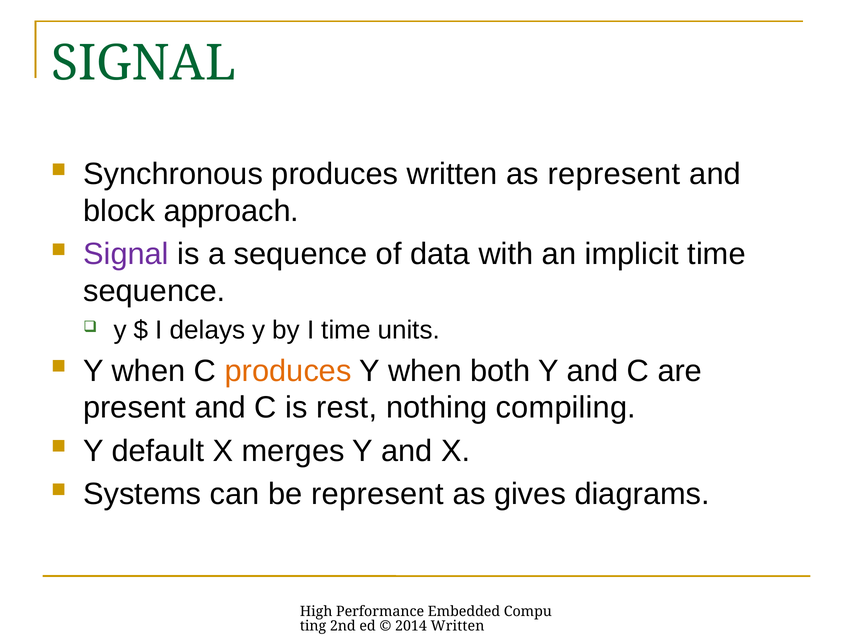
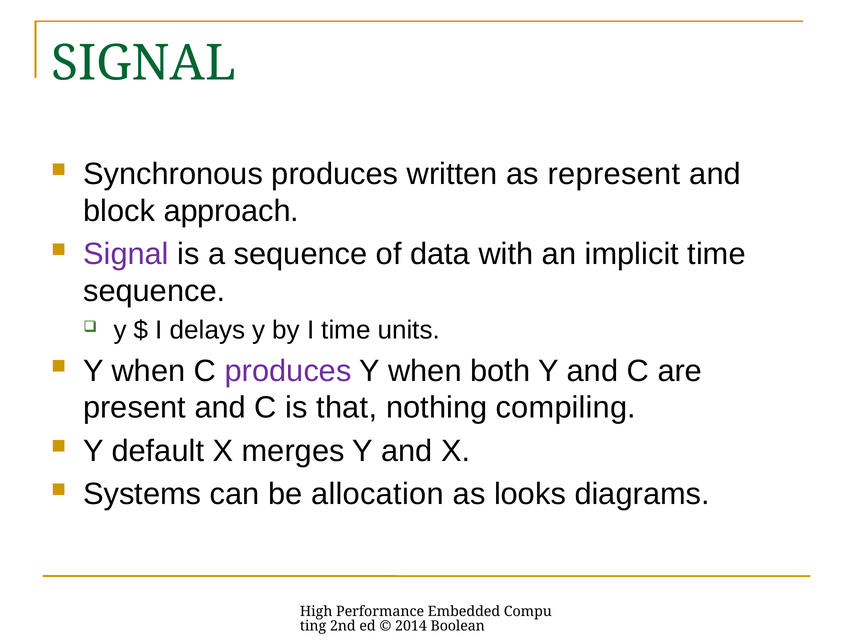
produces colour: orange -> purple (288, 371)
rest: rest -> that (347, 408)
be represent: represent -> allocation (377, 494)
gives: gives -> looks (530, 494)
2014 Written: Written -> Boolean (458, 626)
